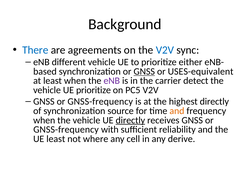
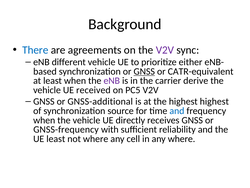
V2V colour: blue -> purple (165, 50)
USES-equivalent: USES-equivalent -> CATR-equivalent (201, 71)
detect: detect -> derive (196, 81)
UE prioritize: prioritize -> received (93, 90)
GNSS-frequency: GNSS-frequency -> GNSS-additional (100, 101)
highest directly: directly -> highest (214, 101)
and colour: orange -> blue (177, 111)
directly underline: present -> none (130, 120)
any derive: derive -> where (182, 139)
